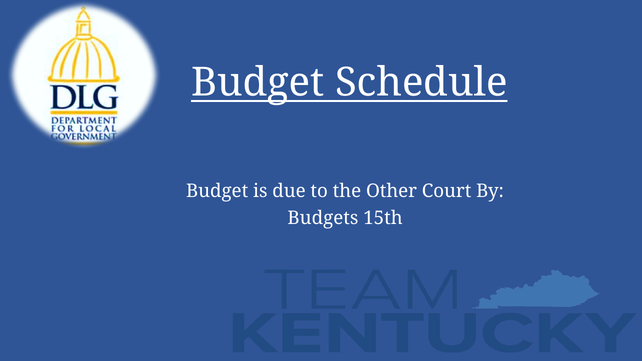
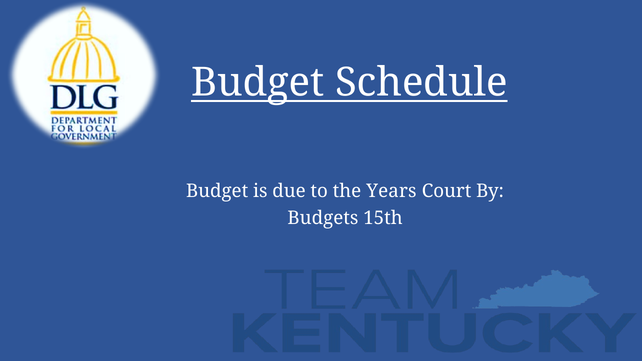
Other: Other -> Years (391, 191)
